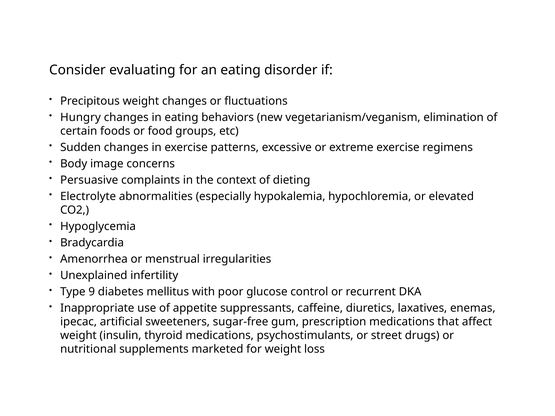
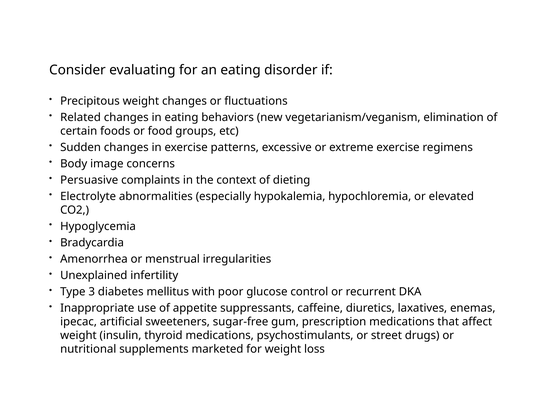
Hungry: Hungry -> Related (81, 117)
9: 9 -> 3 (92, 292)
